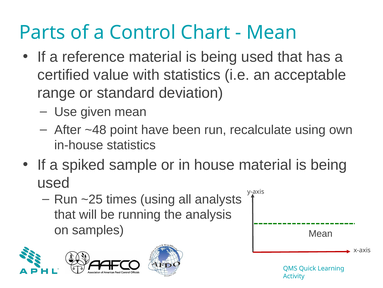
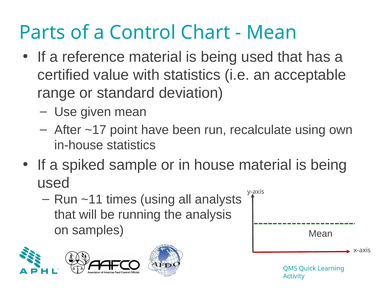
~48: ~48 -> ~17 (96, 129)
~25: ~25 -> ~11 (92, 199)
